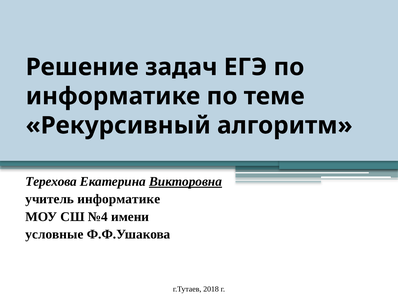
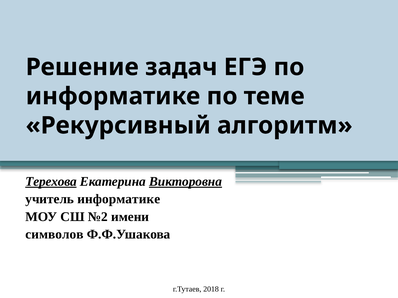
Терехова underline: none -> present (51, 182)
№4: №4 -> №2 (98, 217)
условные: условные -> символов (54, 235)
